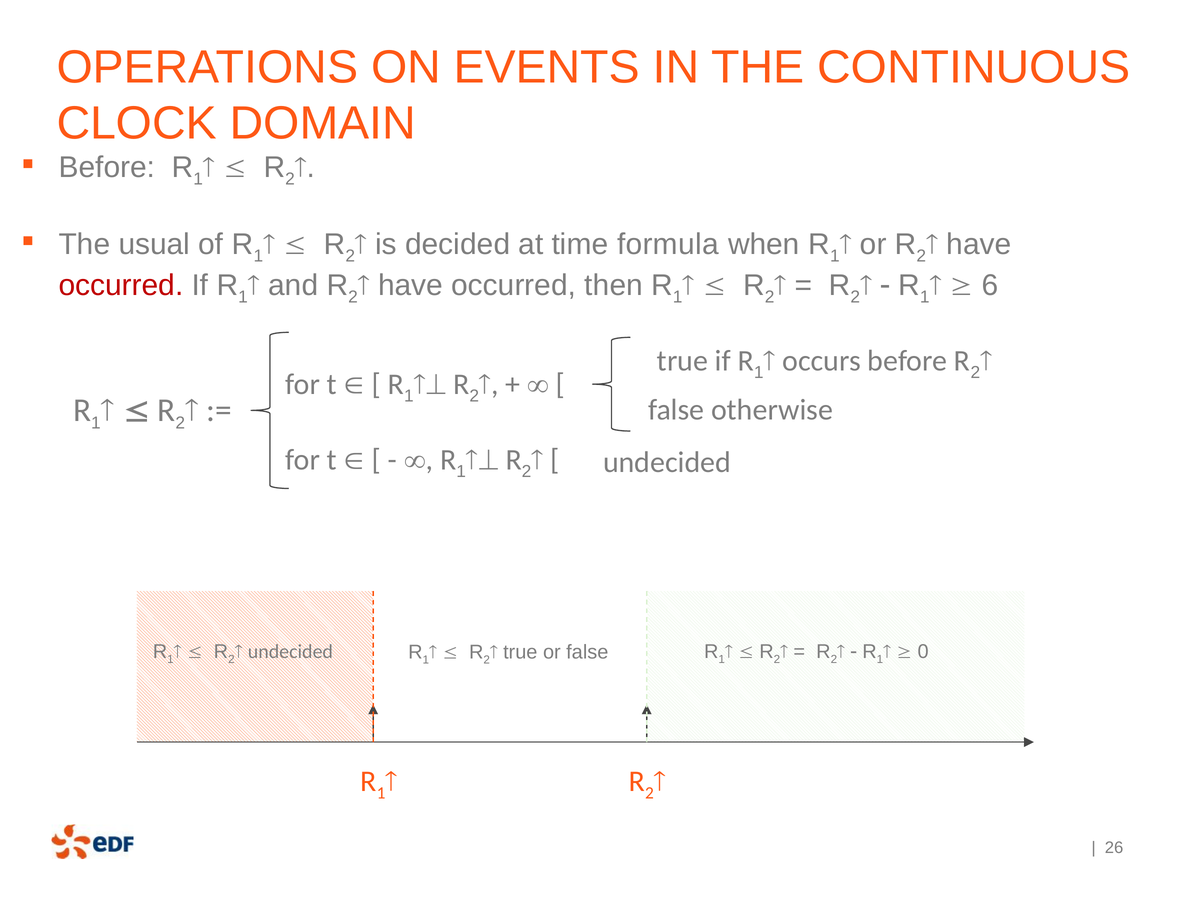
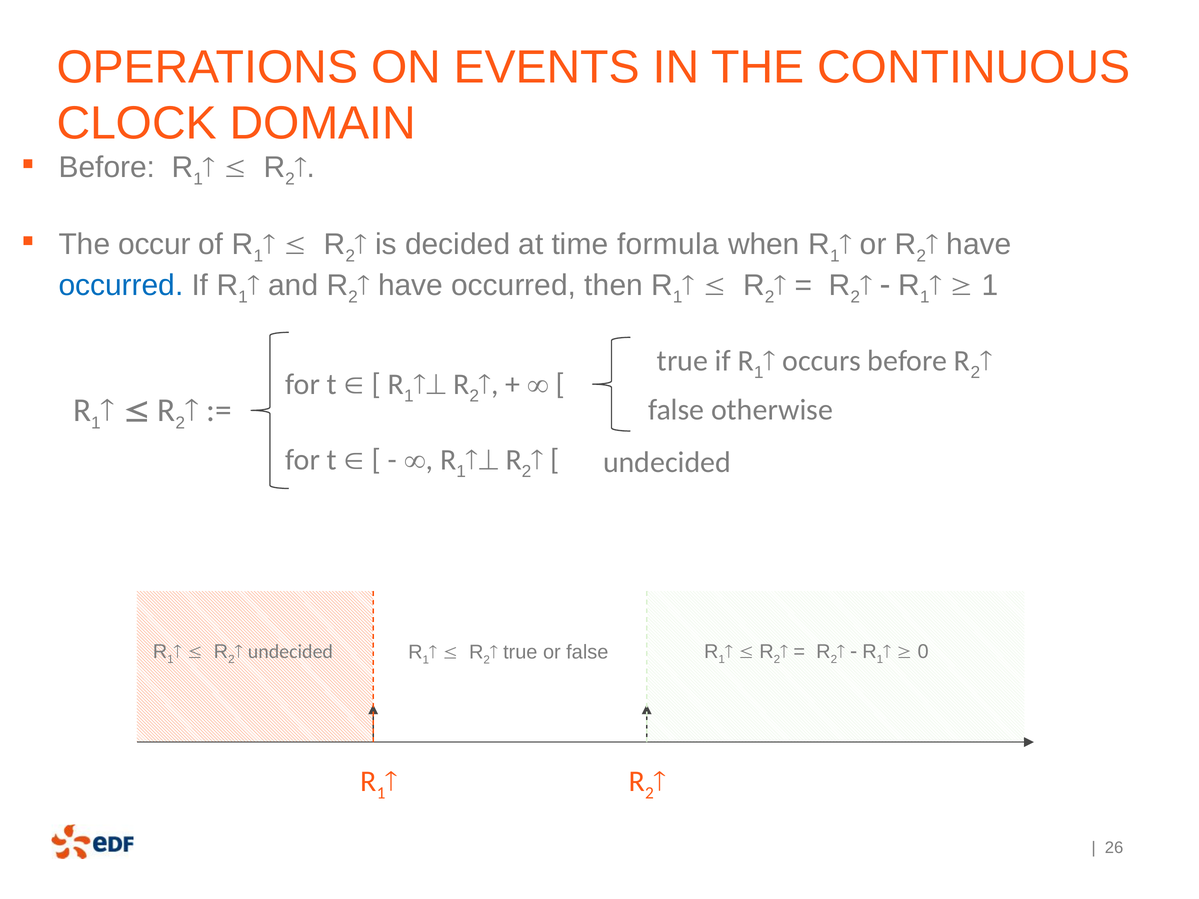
usual: usual -> occur (154, 244)
occurred colour: red -> blue (121, 285)
6: 6 -> 1 (990, 285)
